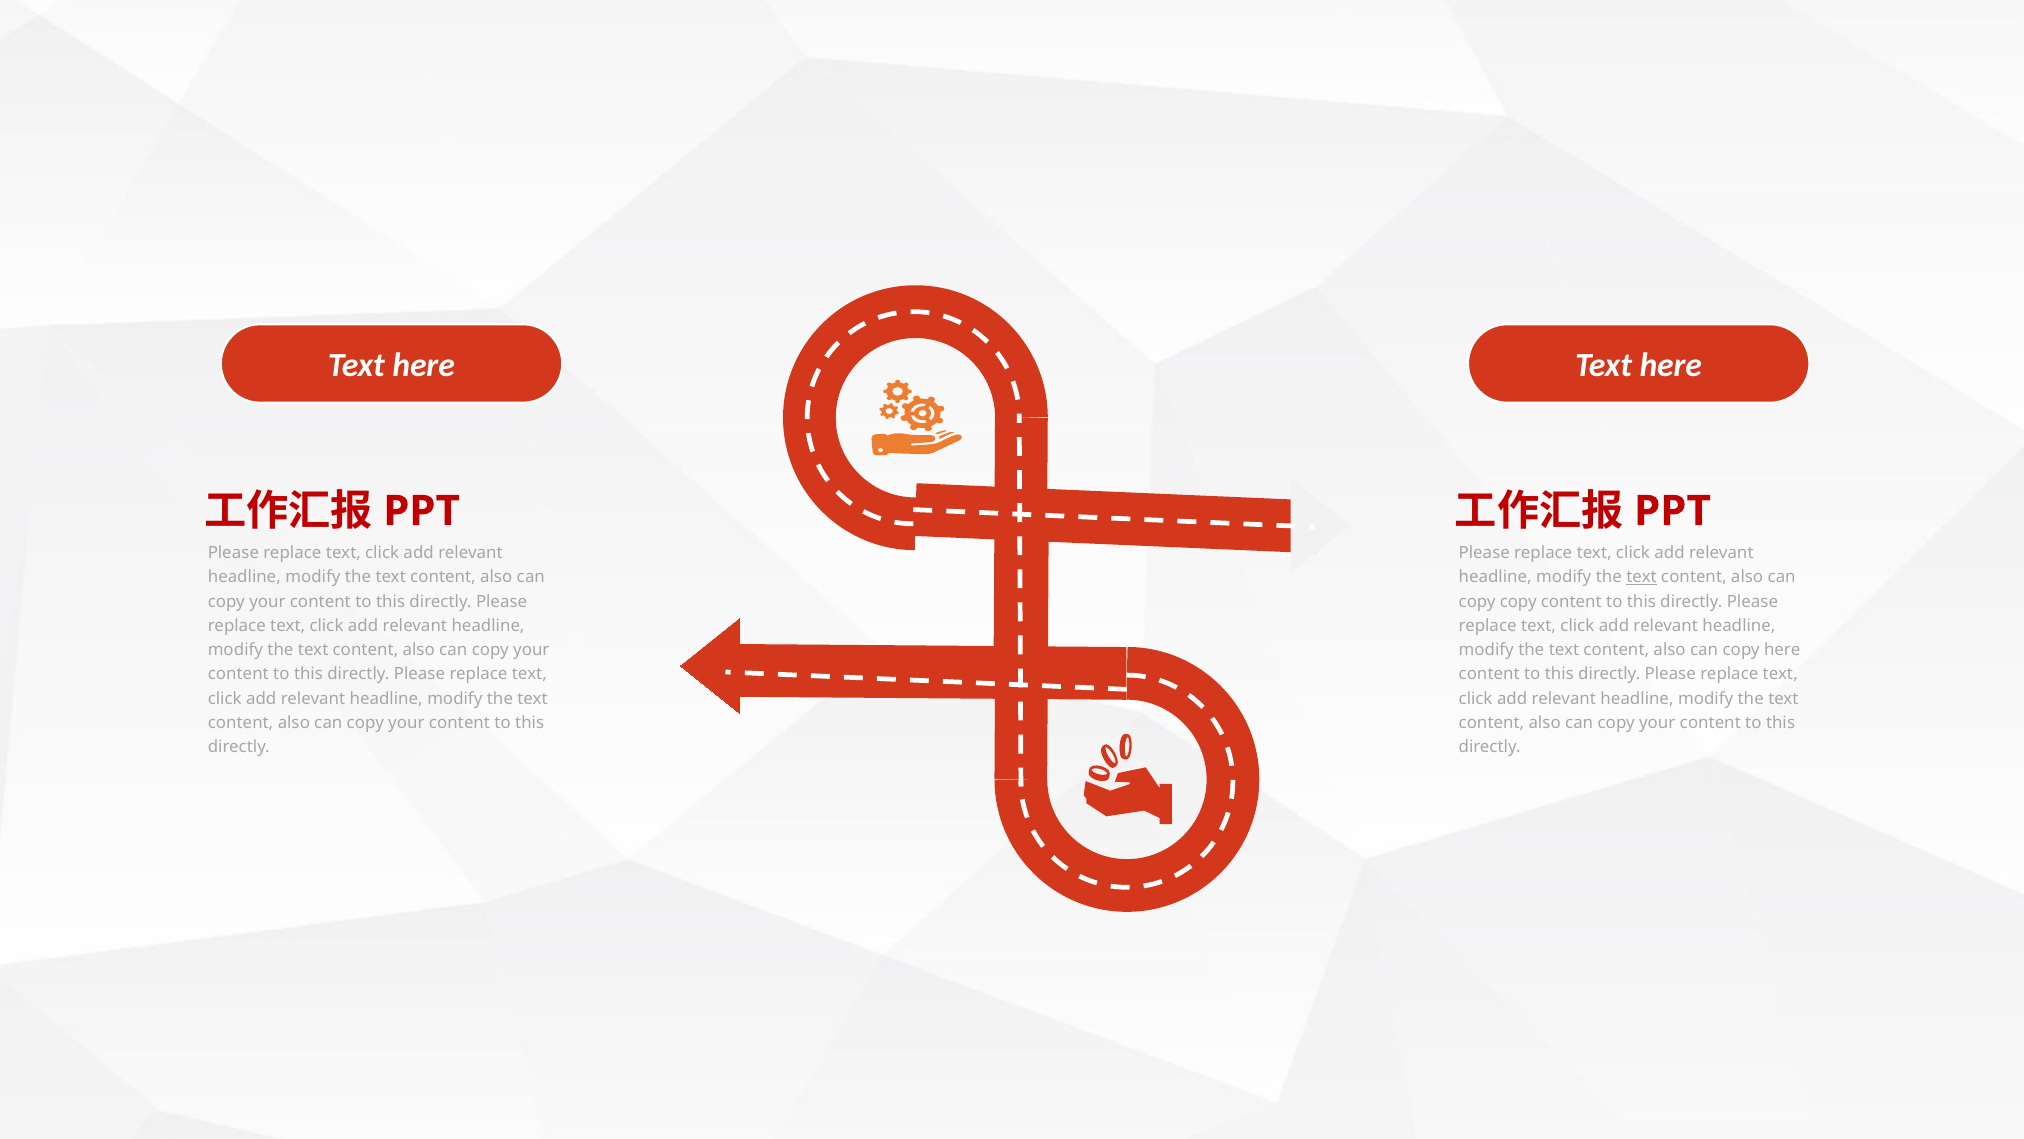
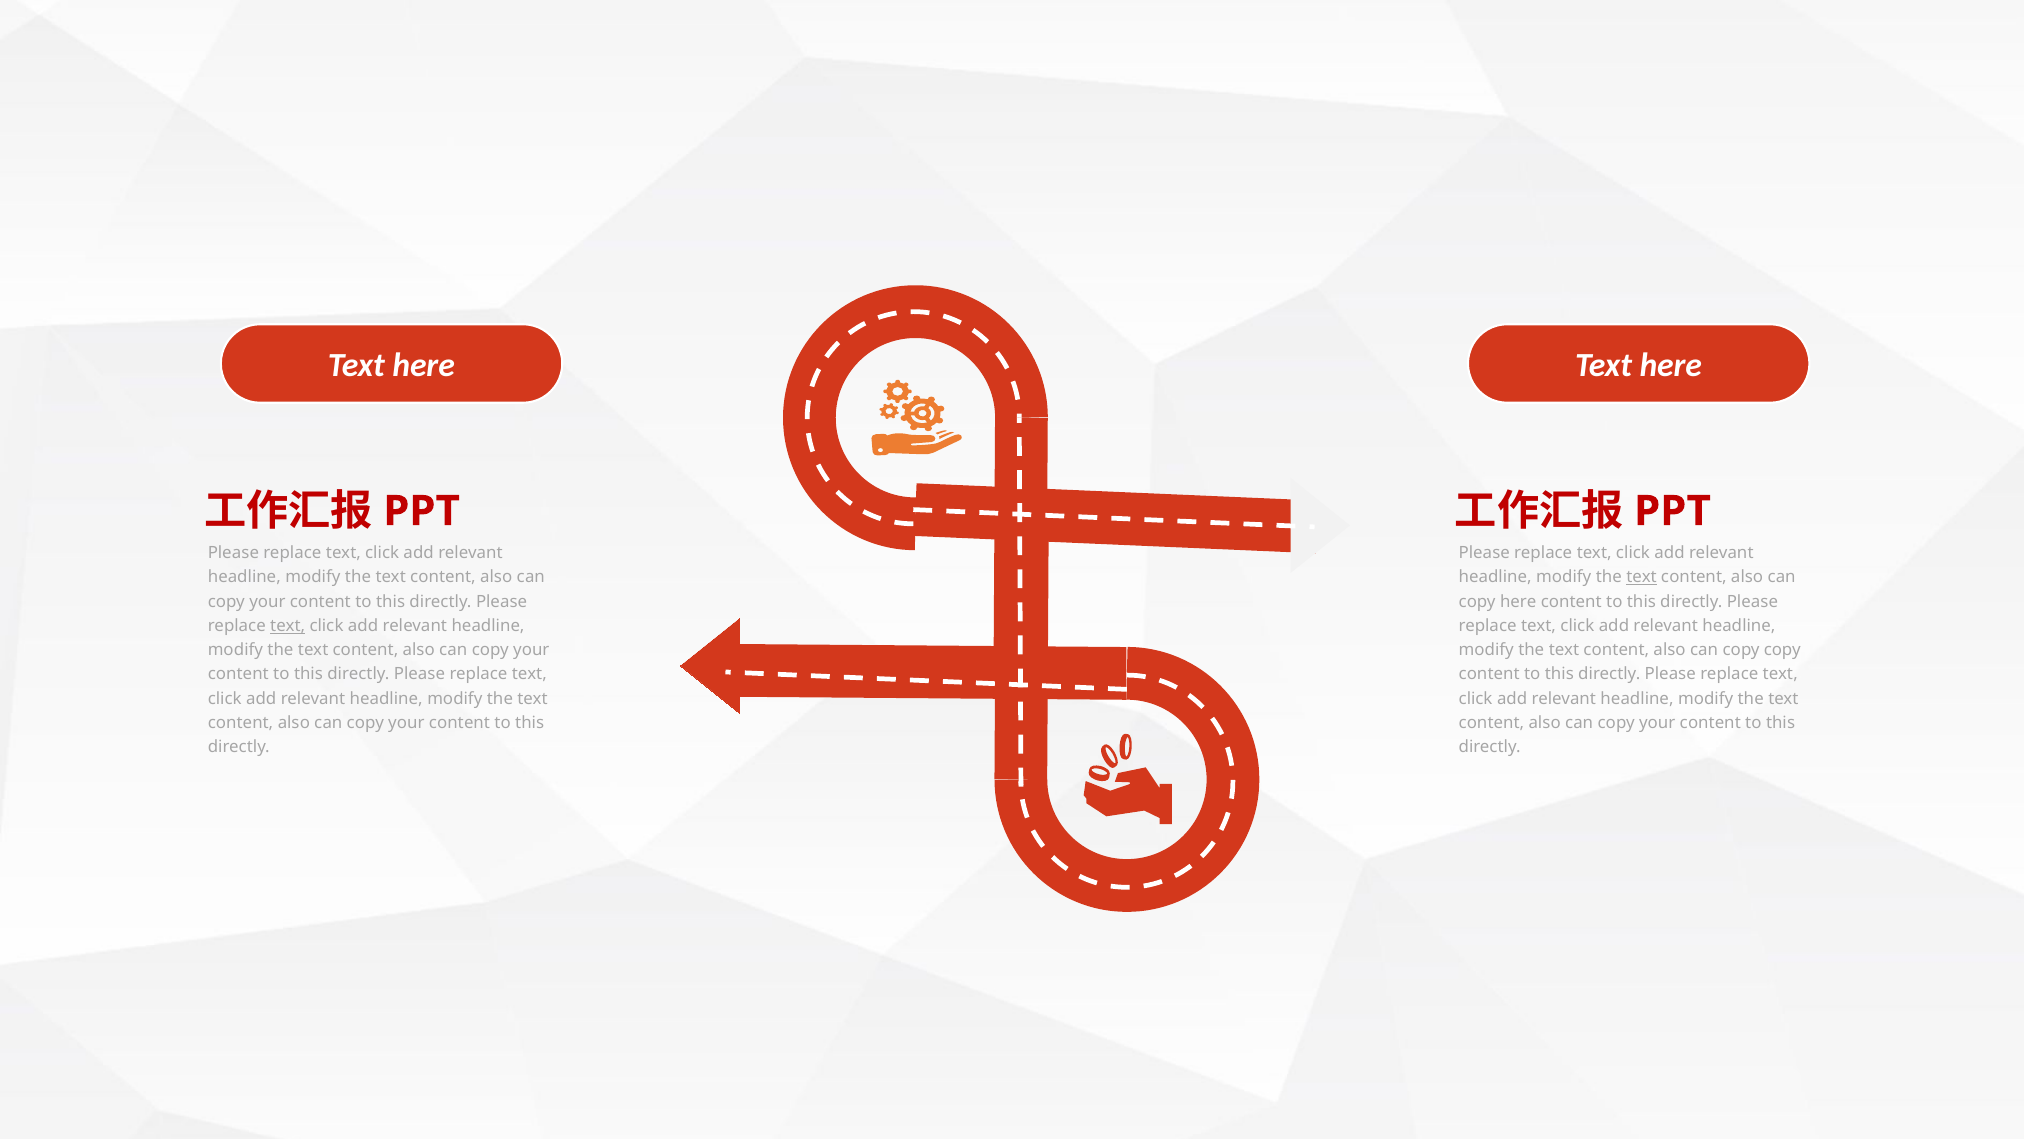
copy copy: copy -> here (1518, 601)
text underline: none -> present (288, 626)
copy here: here -> copy (1782, 650)
